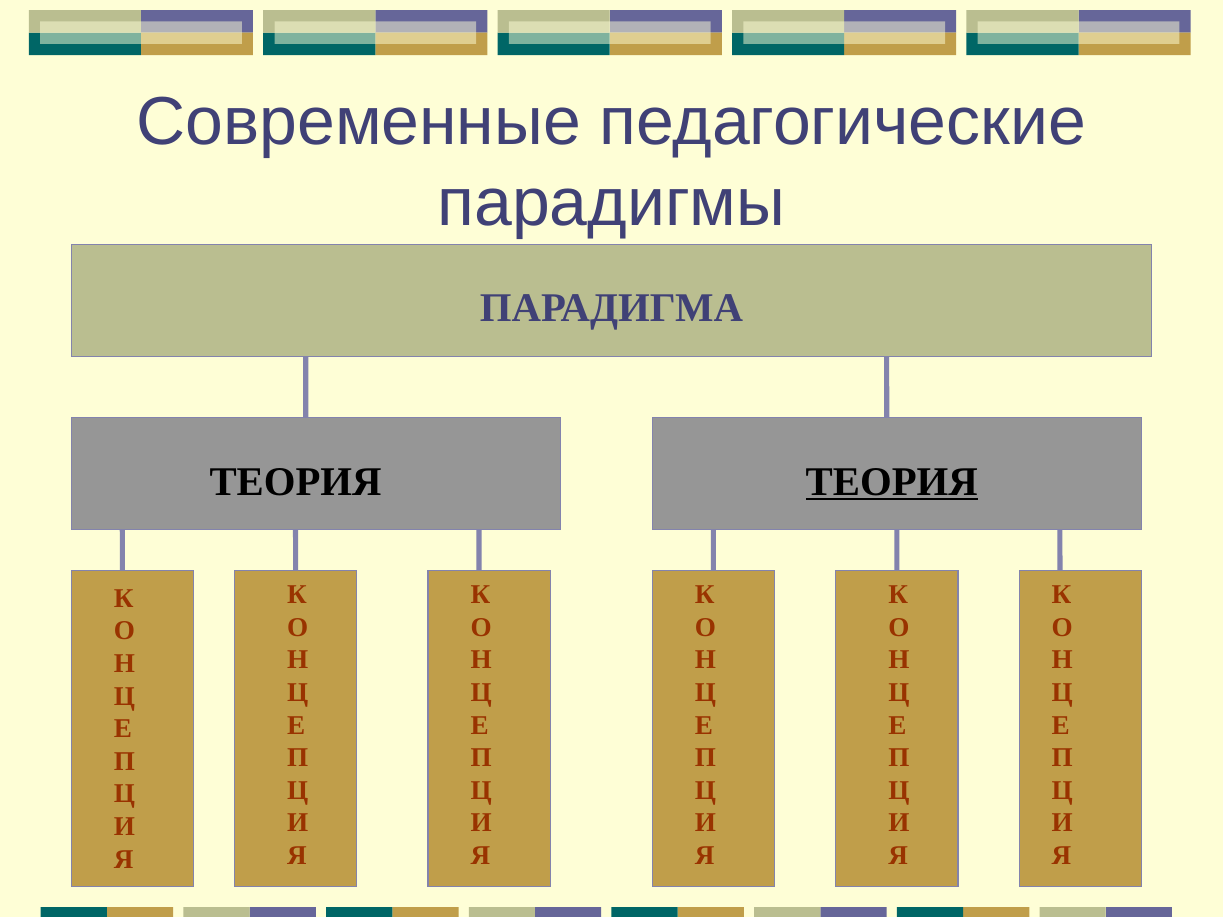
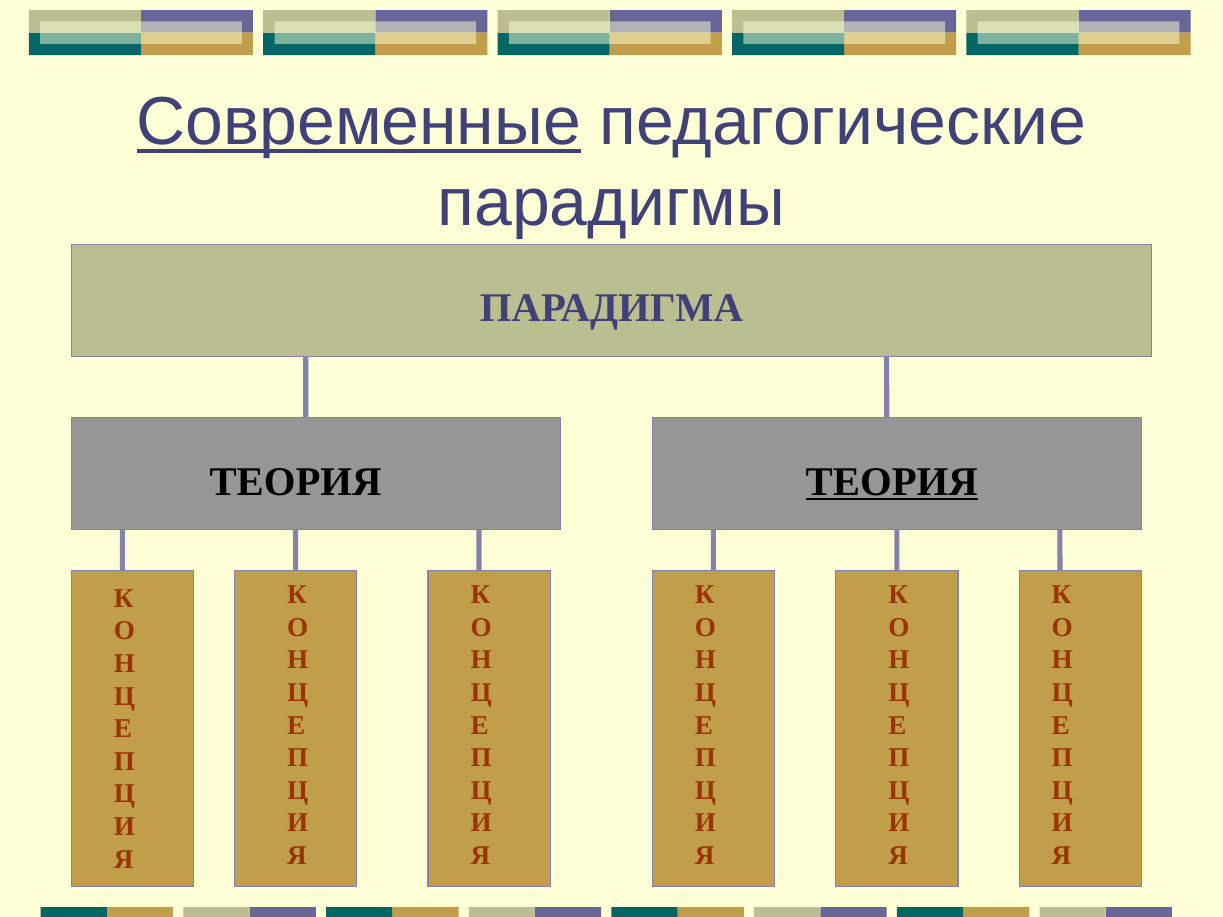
Современные underline: none -> present (359, 122)
